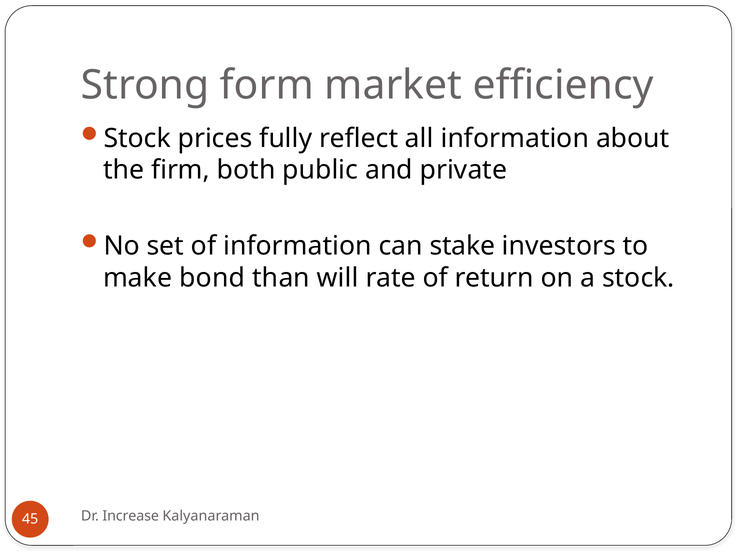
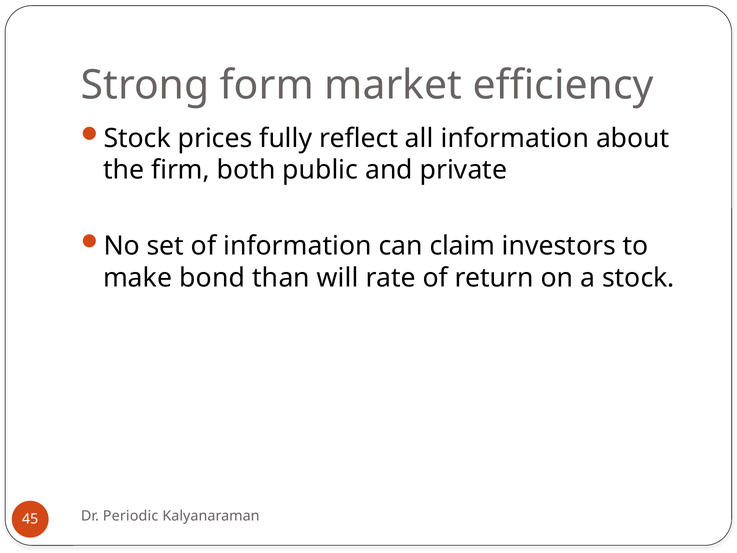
stake: stake -> claim (462, 246)
Increase: Increase -> Periodic (131, 516)
